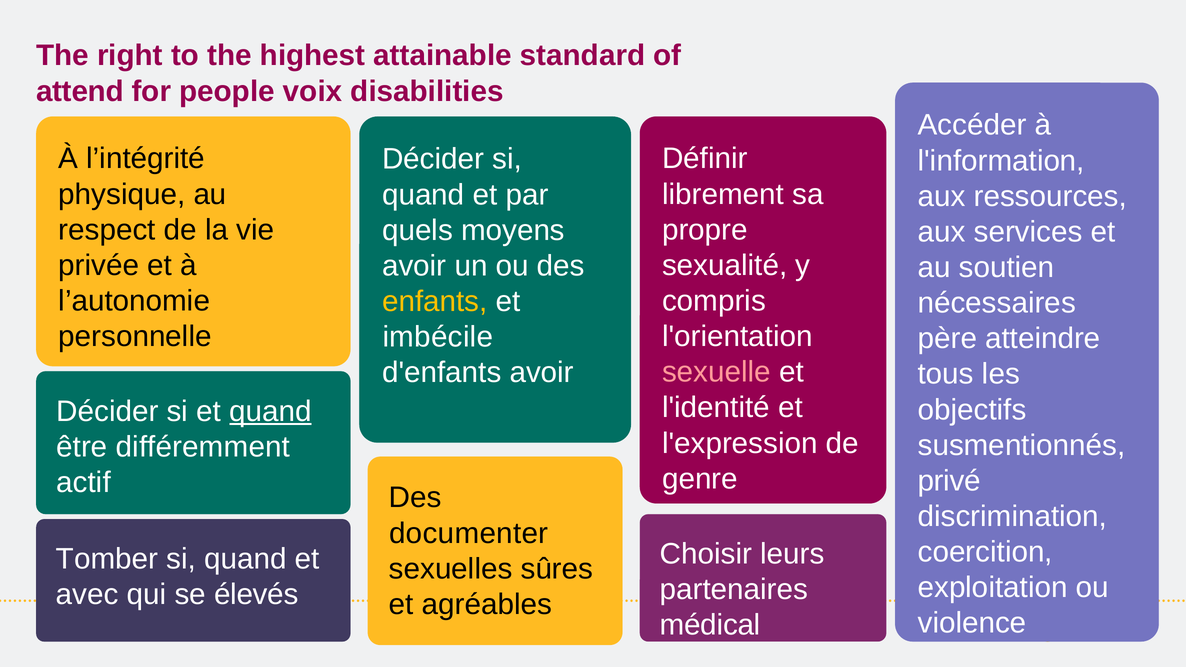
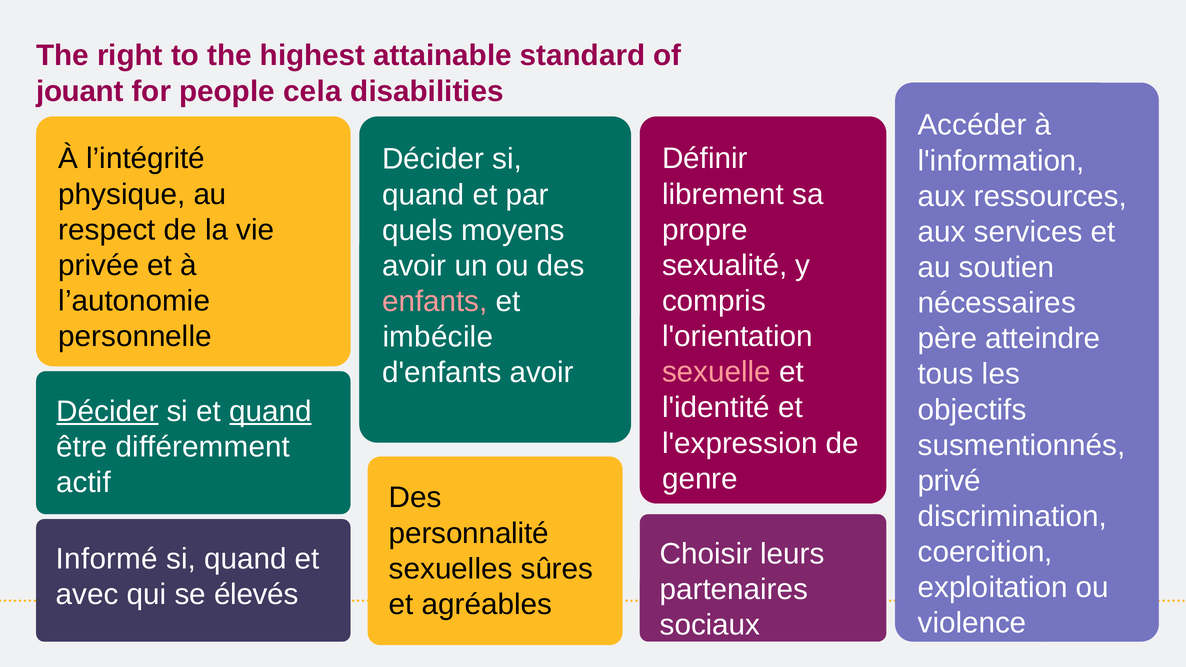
attend: attend -> jouant (80, 91)
voix: voix -> cela (312, 91)
enfants colour: yellow -> pink (435, 302)
Décider underline: none -> present (107, 411)
documenter: documenter -> personnalité (469, 533)
Tomber: Tomber -> Informé (107, 559)
médical: médical -> sociaux (710, 625)
